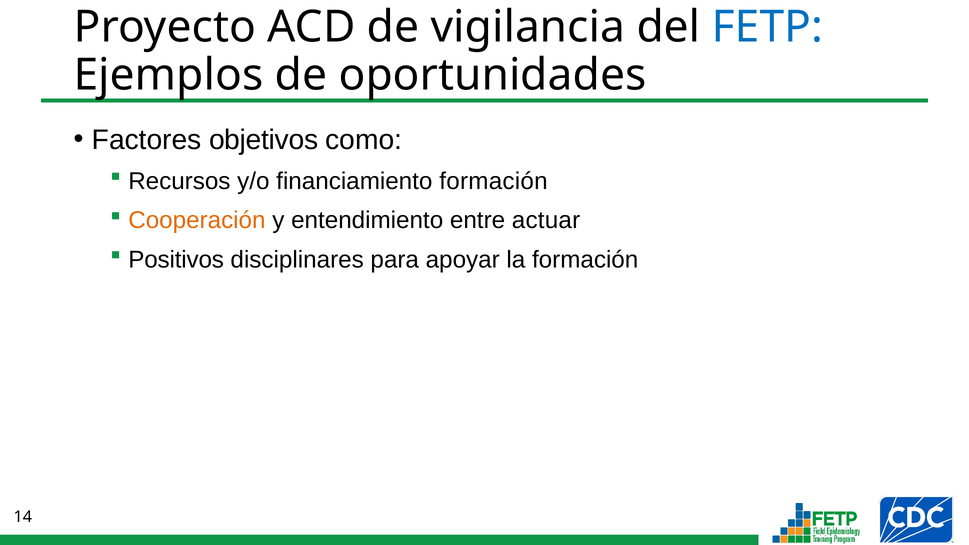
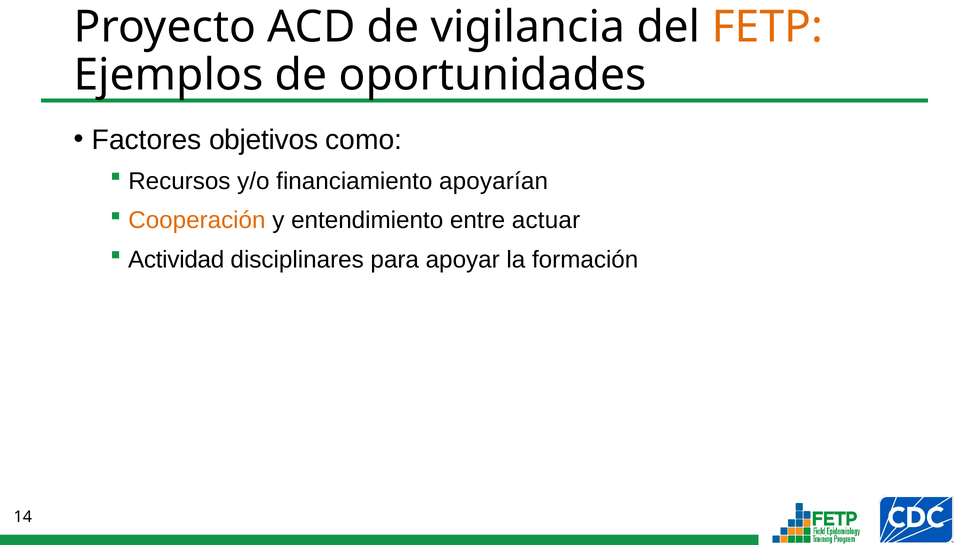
FETP colour: blue -> orange (768, 27)
financiamiento formación: formación -> apoyarían (494, 181)
Positivos: Positivos -> Actividad (176, 260)
